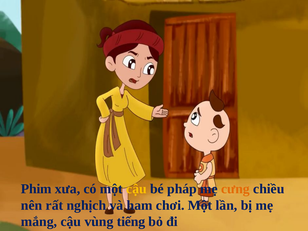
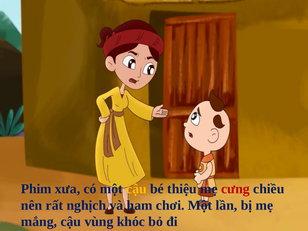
pháp: pháp -> thiệu (182, 189)
cưng colour: orange -> red (235, 189)
tiếng: tiếng -> khóc (131, 222)
